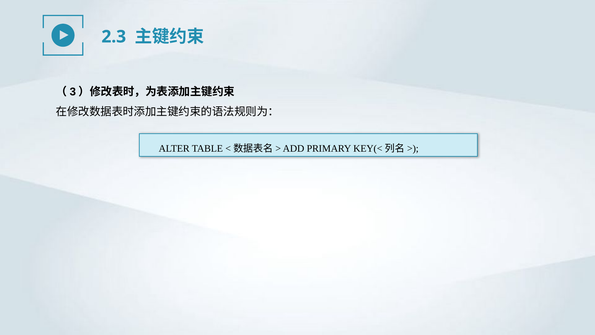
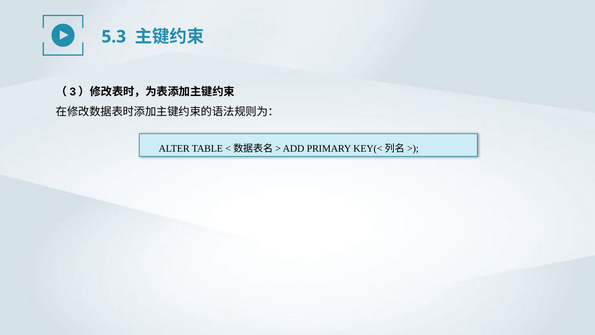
2.3: 2.3 -> 5.3 (114, 37)
